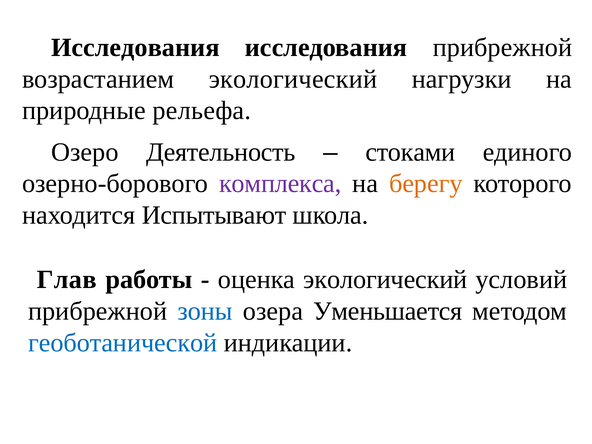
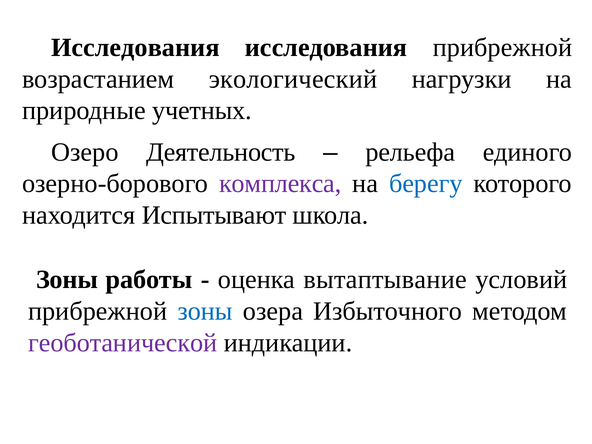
рельефа: рельефа -> учетных (202, 111)
стоками: стоками -> рельефа (410, 152)
берегу colour: orange -> blue (426, 184)
Глав: Глав -> Зоны (67, 280)
оценка экологический: экологический -> вытаптывание (385, 280)
Уменьшается: Уменьшается -> Избыточного (388, 311)
геоботанической colour: blue -> purple (123, 343)
